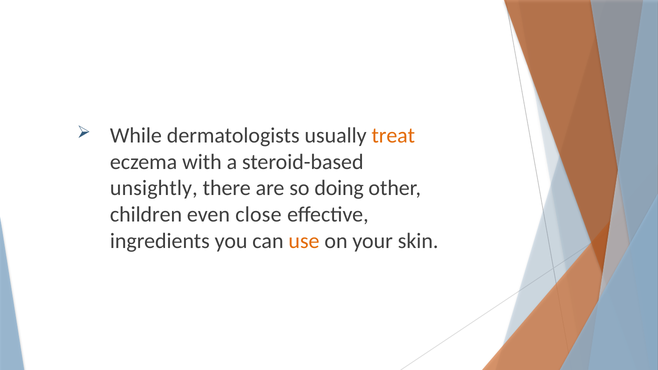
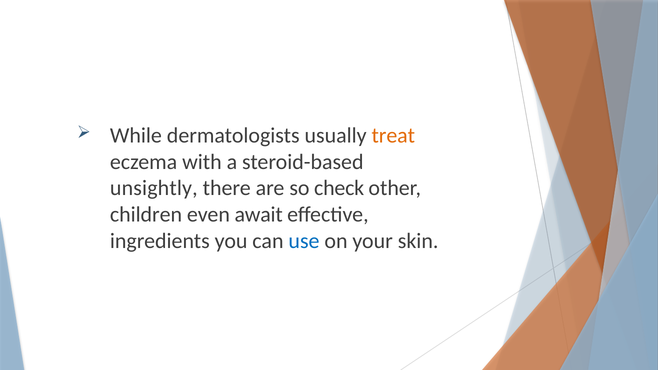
doing: doing -> check (339, 188)
close: close -> await (259, 215)
use colour: orange -> blue (304, 241)
